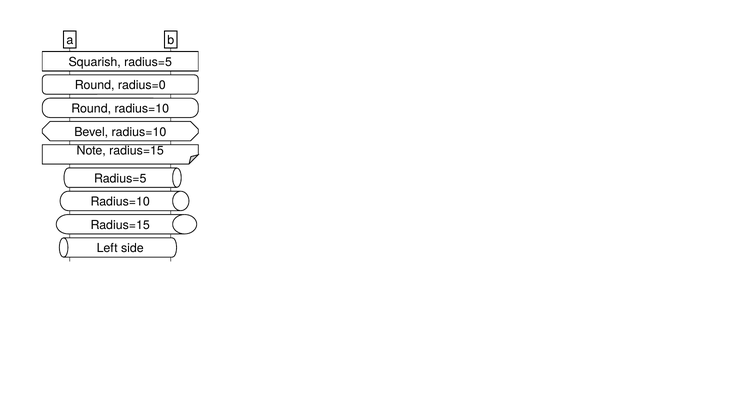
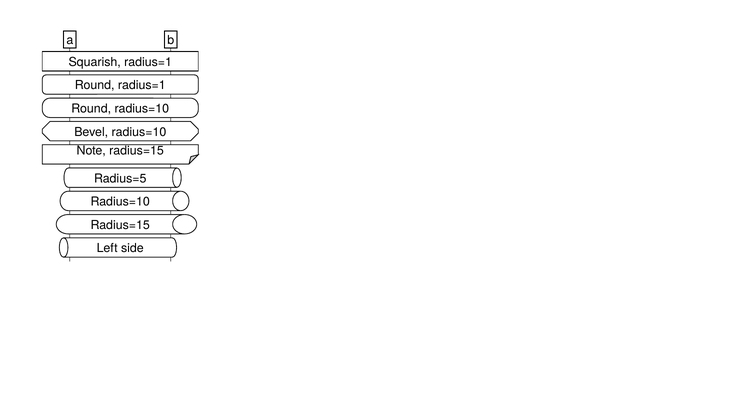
Squarish radius=5: radius=5 -> radius=1 (148, 62)
Round radius=0: radius=0 -> radius=1 (142, 85)
